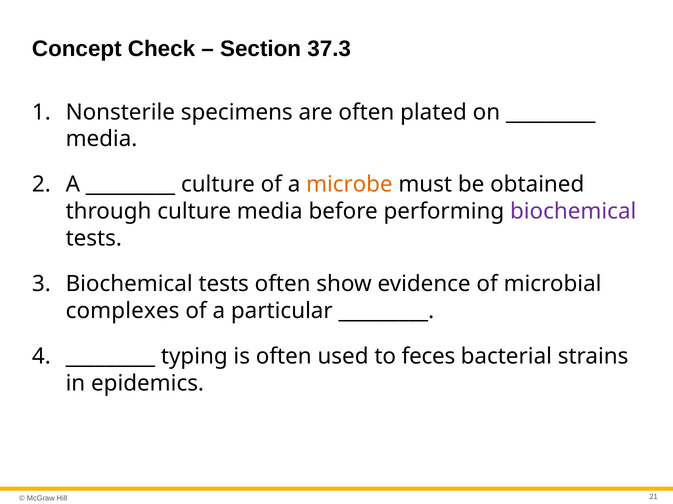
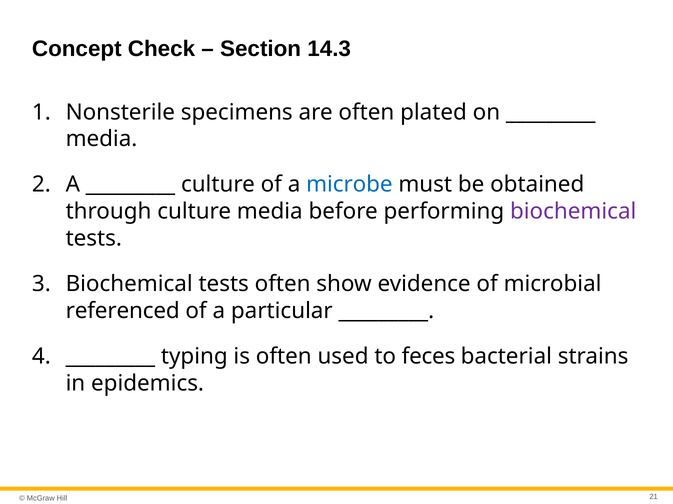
37.3: 37.3 -> 14.3 (329, 49)
microbe colour: orange -> blue (349, 185)
complexes: complexes -> referenced (123, 311)
